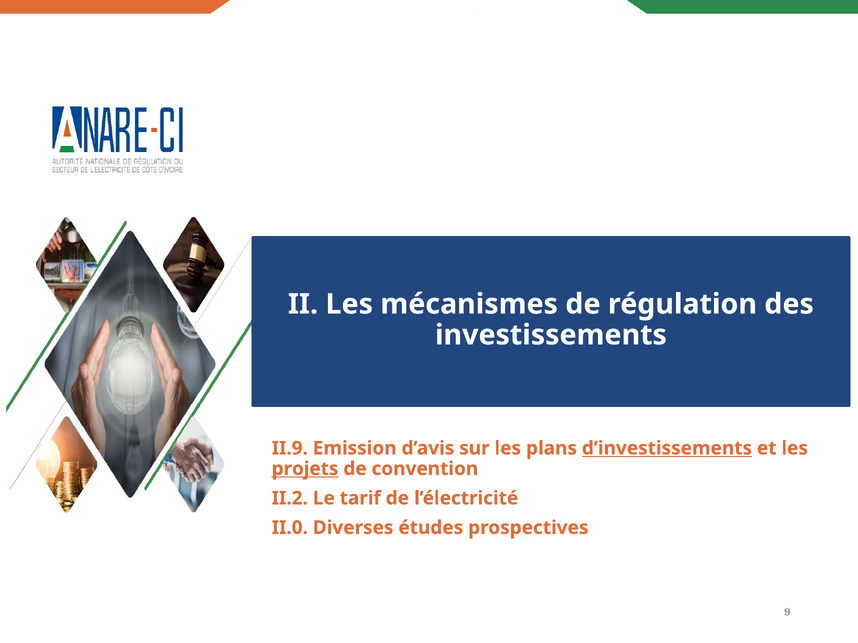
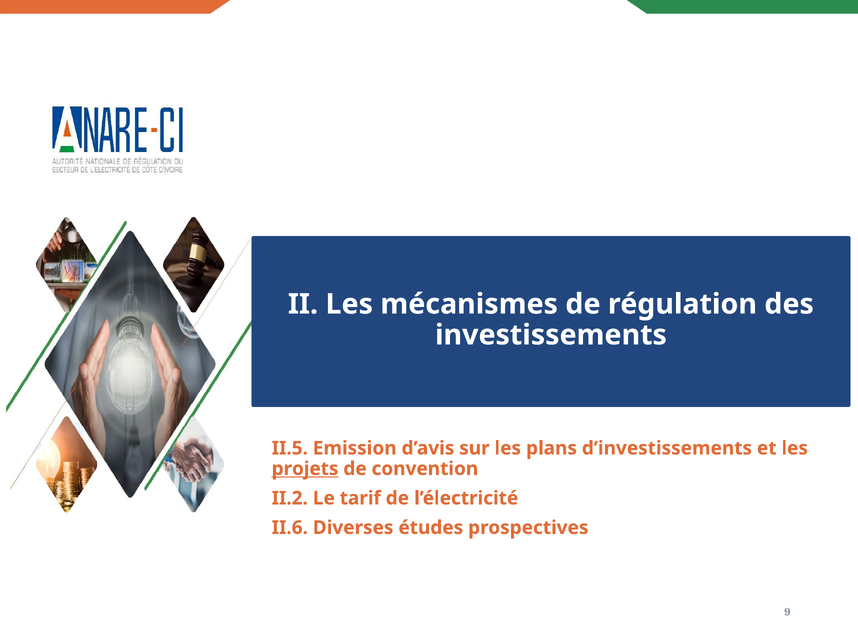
II.9: II.9 -> II.5 (290, 449)
d’investissements underline: present -> none (667, 449)
II.0: II.0 -> II.6 (290, 528)
